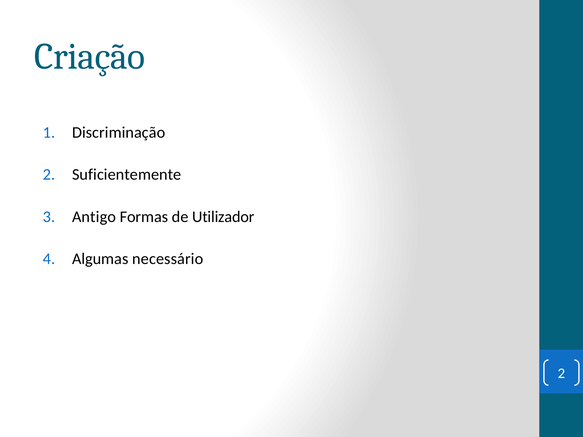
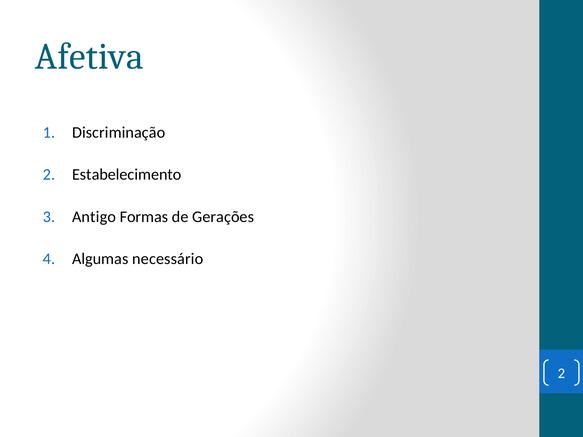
Criação: Criação -> Afetiva (89, 57)
Suficientemente: Suficientemente -> Estabelecimento (127, 175)
Utilizador: Utilizador -> Gerações (223, 217)
